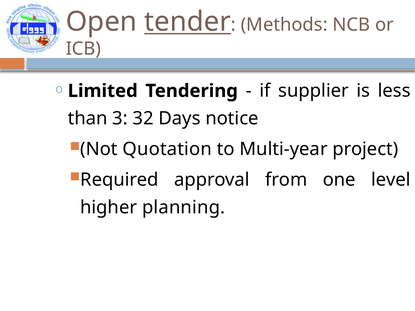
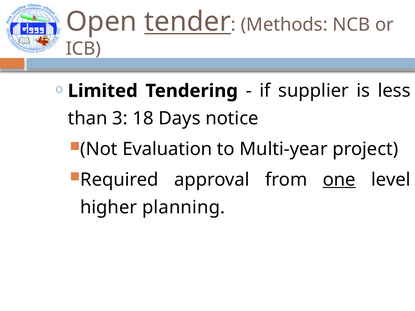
32: 32 -> 18 (143, 119)
Quotation: Quotation -> Evaluation (167, 149)
one underline: none -> present (339, 180)
